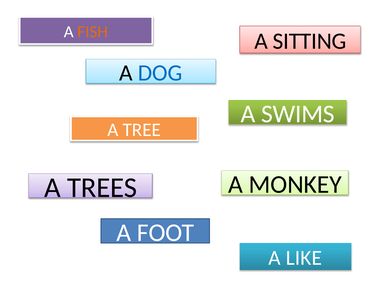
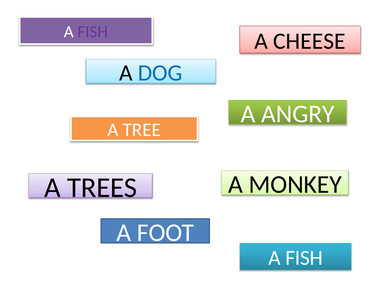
FISH colour: orange -> purple (93, 32)
SITTING: SITTING -> CHEESE (309, 41)
SWIMS: SWIMS -> ANGRY (298, 114)
LIKE: LIKE -> FISH (304, 258)
